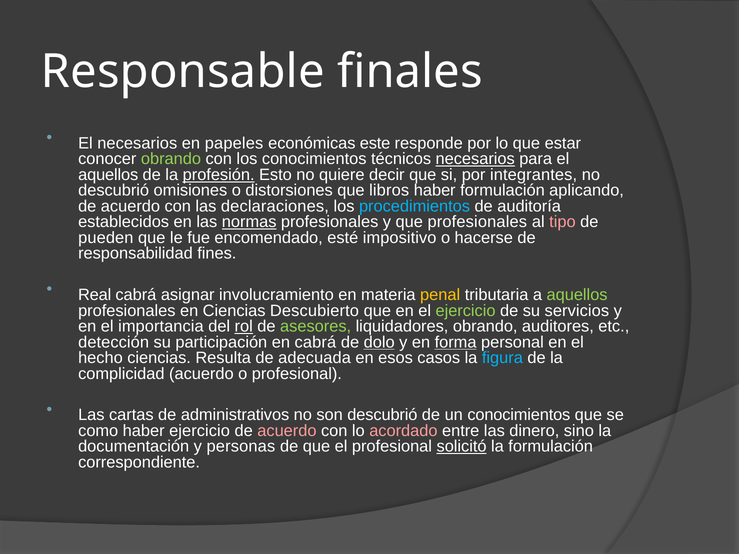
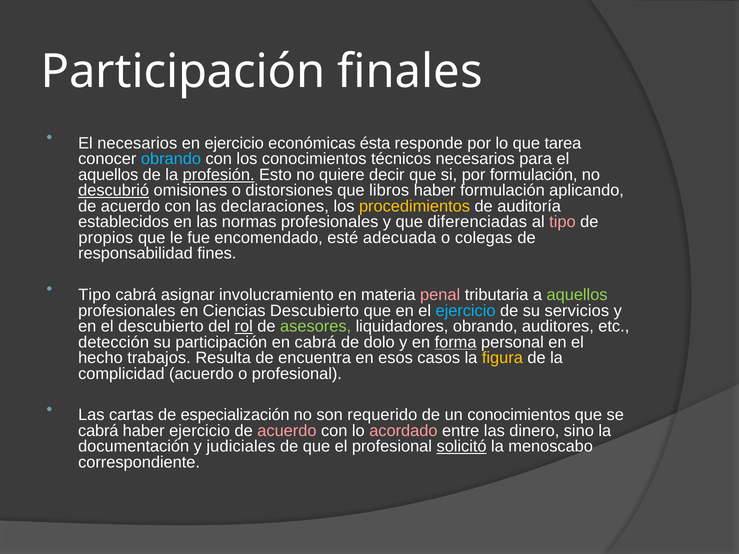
Responsable: Responsable -> Participación (183, 72)
en papeles: papeles -> ejercicio (234, 143)
este: este -> ésta (375, 143)
estar: estar -> tarea (563, 143)
obrando colour: light green -> light blue (171, 159)
necesarios underline: present -> none (475, 159)
por integrantes: integrantes -> formulación (534, 175)
descubrió underline: none -> present (114, 191)
procedimientos colour: light blue -> yellow (414, 206)
normas underline: present -> none (249, 222)
que profesionales: profesionales -> diferenciadas (477, 222)
pueden: pueden -> propios (106, 238)
impositivo: impositivo -> adecuada (400, 238)
hacerse: hacerse -> colegas (484, 238)
Real: Real -> Tipo (94, 295)
penal colour: yellow -> pink (440, 295)
ejercicio colour: light green -> light blue (466, 311)
el importancia: importancia -> descubierto (161, 327)
dolo underline: present -> none (379, 342)
hecho ciencias: ciencias -> trabajos (159, 358)
adecuada: adecuada -> encuentra (315, 358)
figura colour: light blue -> yellow (502, 358)
administrativos: administrativos -> especialización (235, 415)
son descubrió: descubrió -> requerido (382, 415)
como: como -> cabrá (98, 431)
personas: personas -> judiciales (241, 447)
la formulación: formulación -> menoscabo (551, 447)
